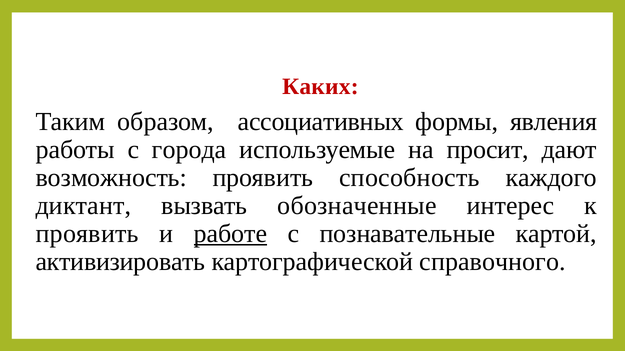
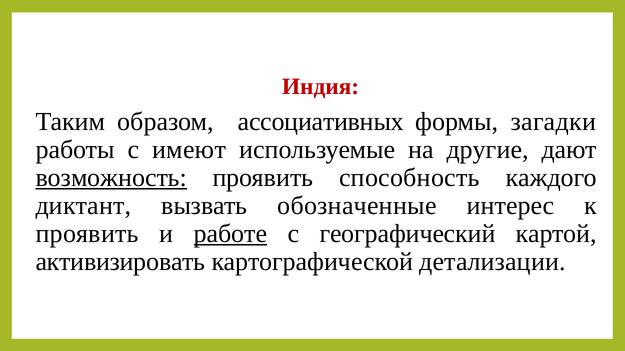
Каких: Каких -> Индия (321, 87)
явления: явления -> загадки (553, 122)
города: города -> имеют (189, 150)
просит: просит -> другие (488, 150)
возможность underline: none -> present (111, 178)
познавательные: познавательные -> географический (408, 234)
справочного: справочного -> детализации (493, 262)
